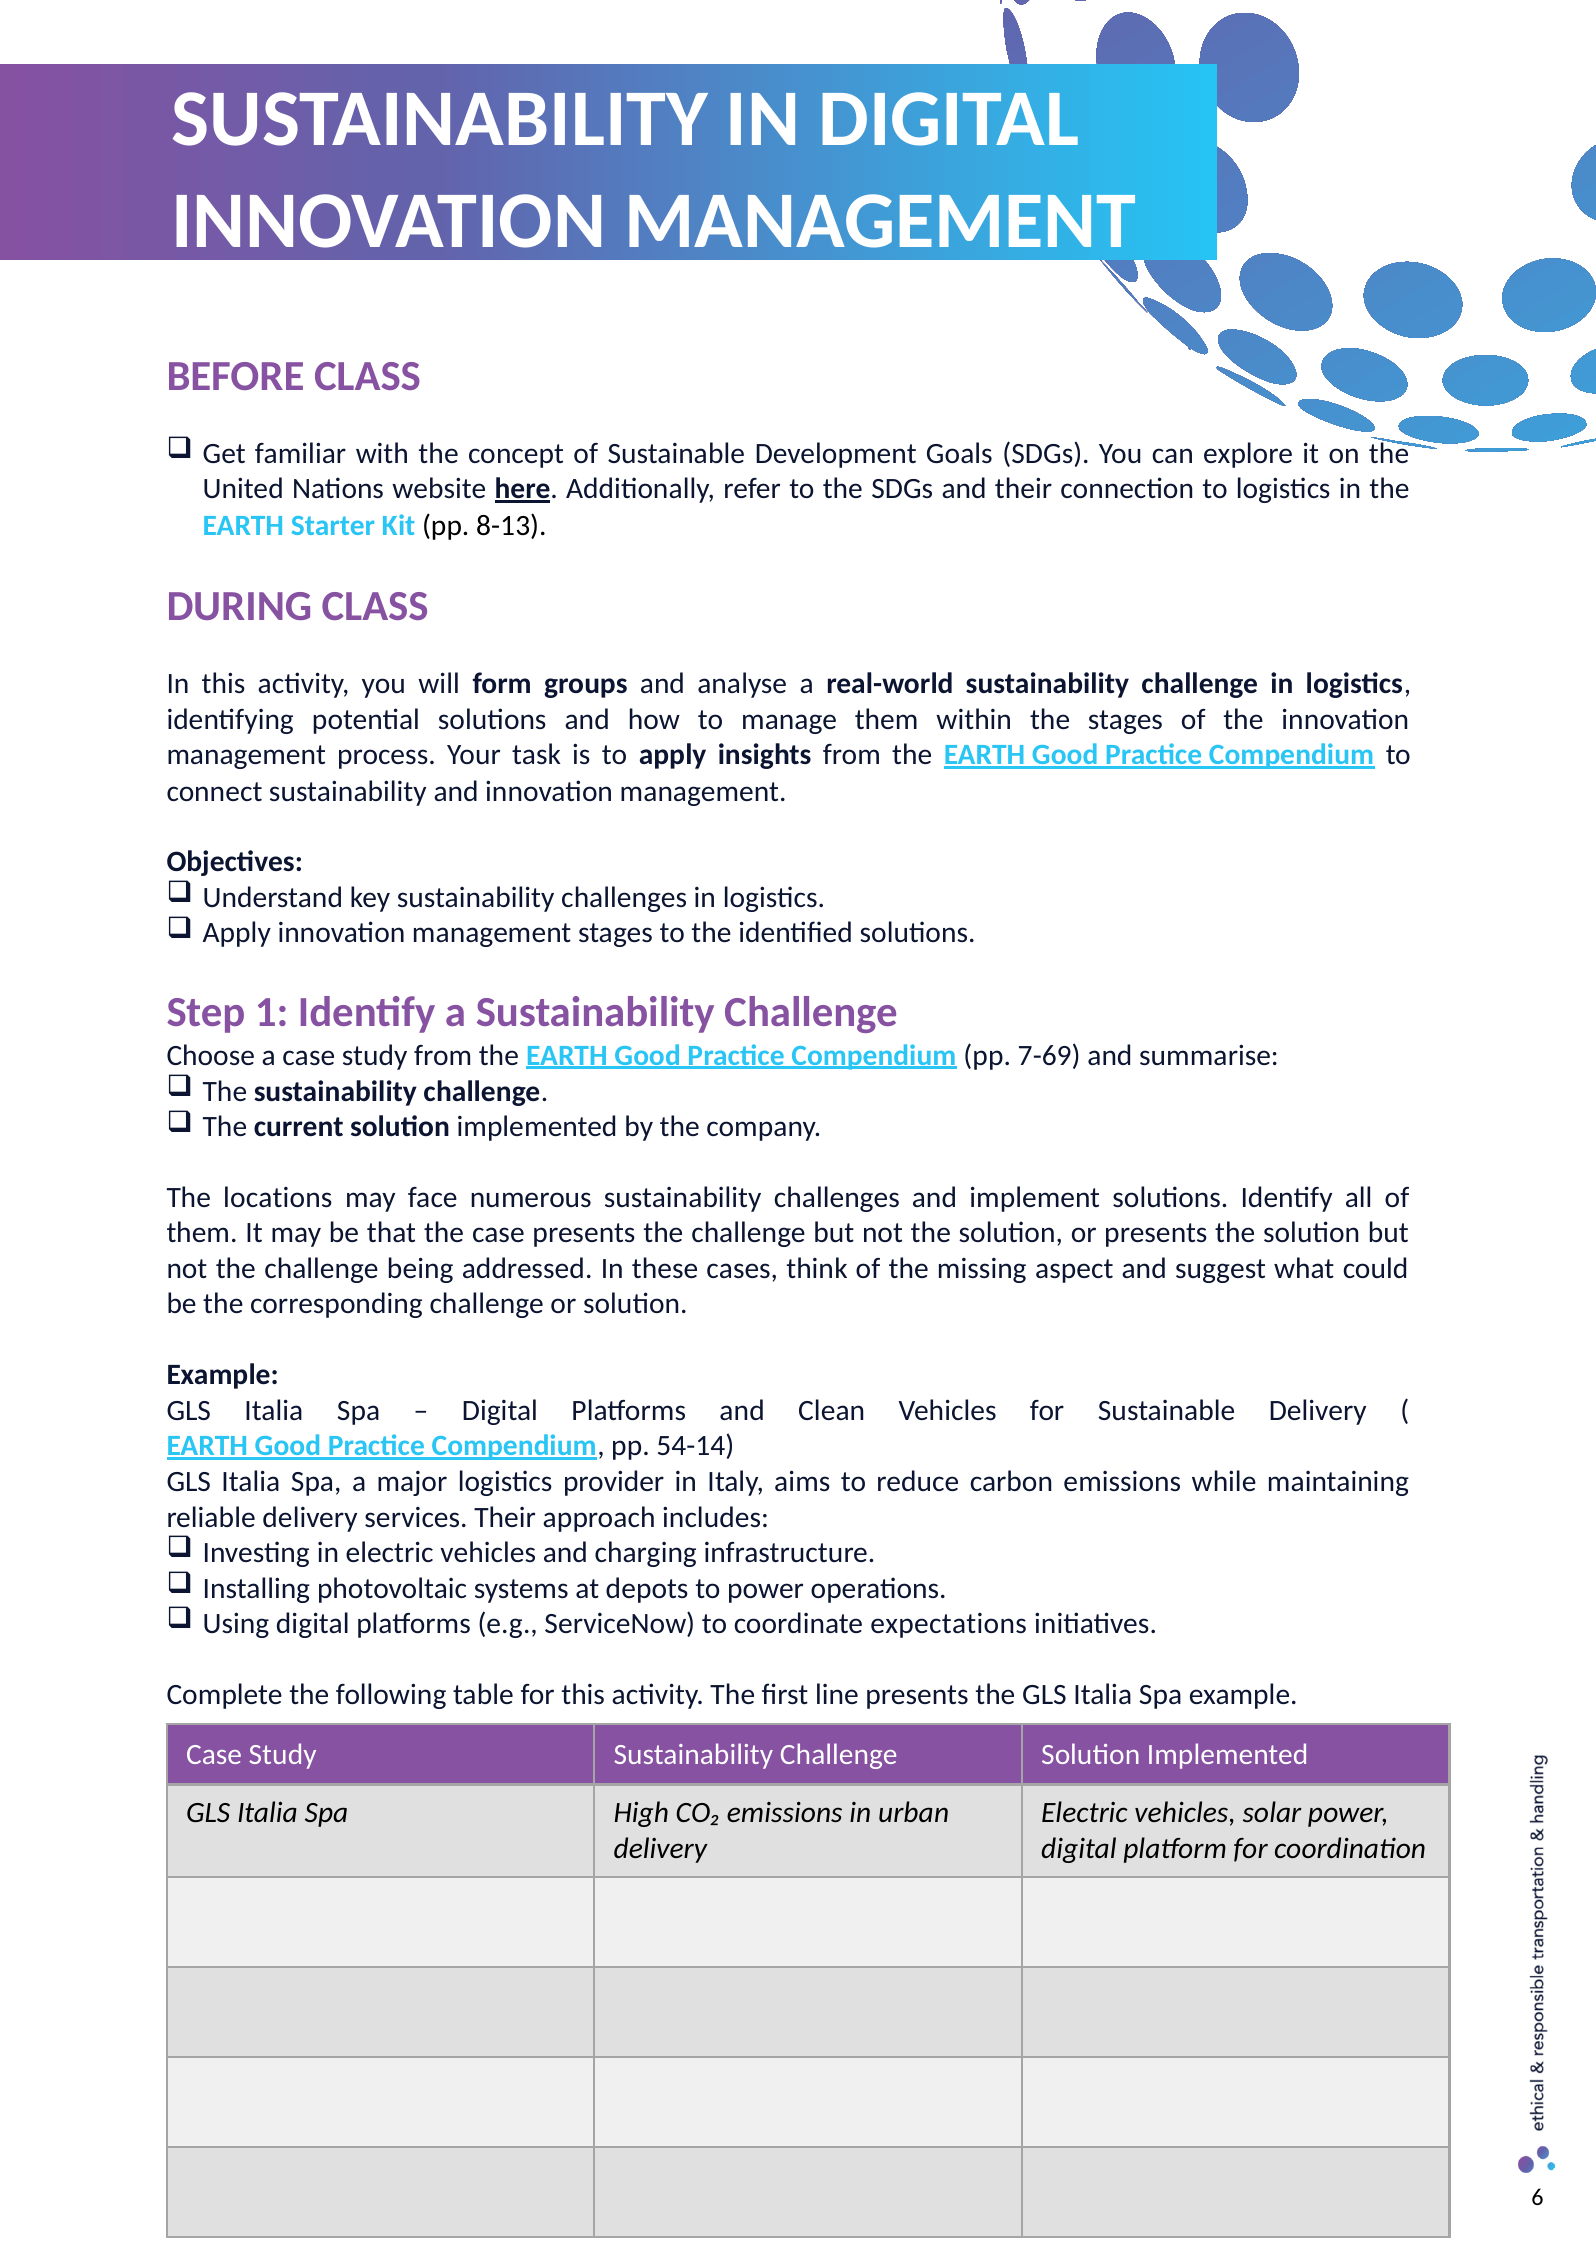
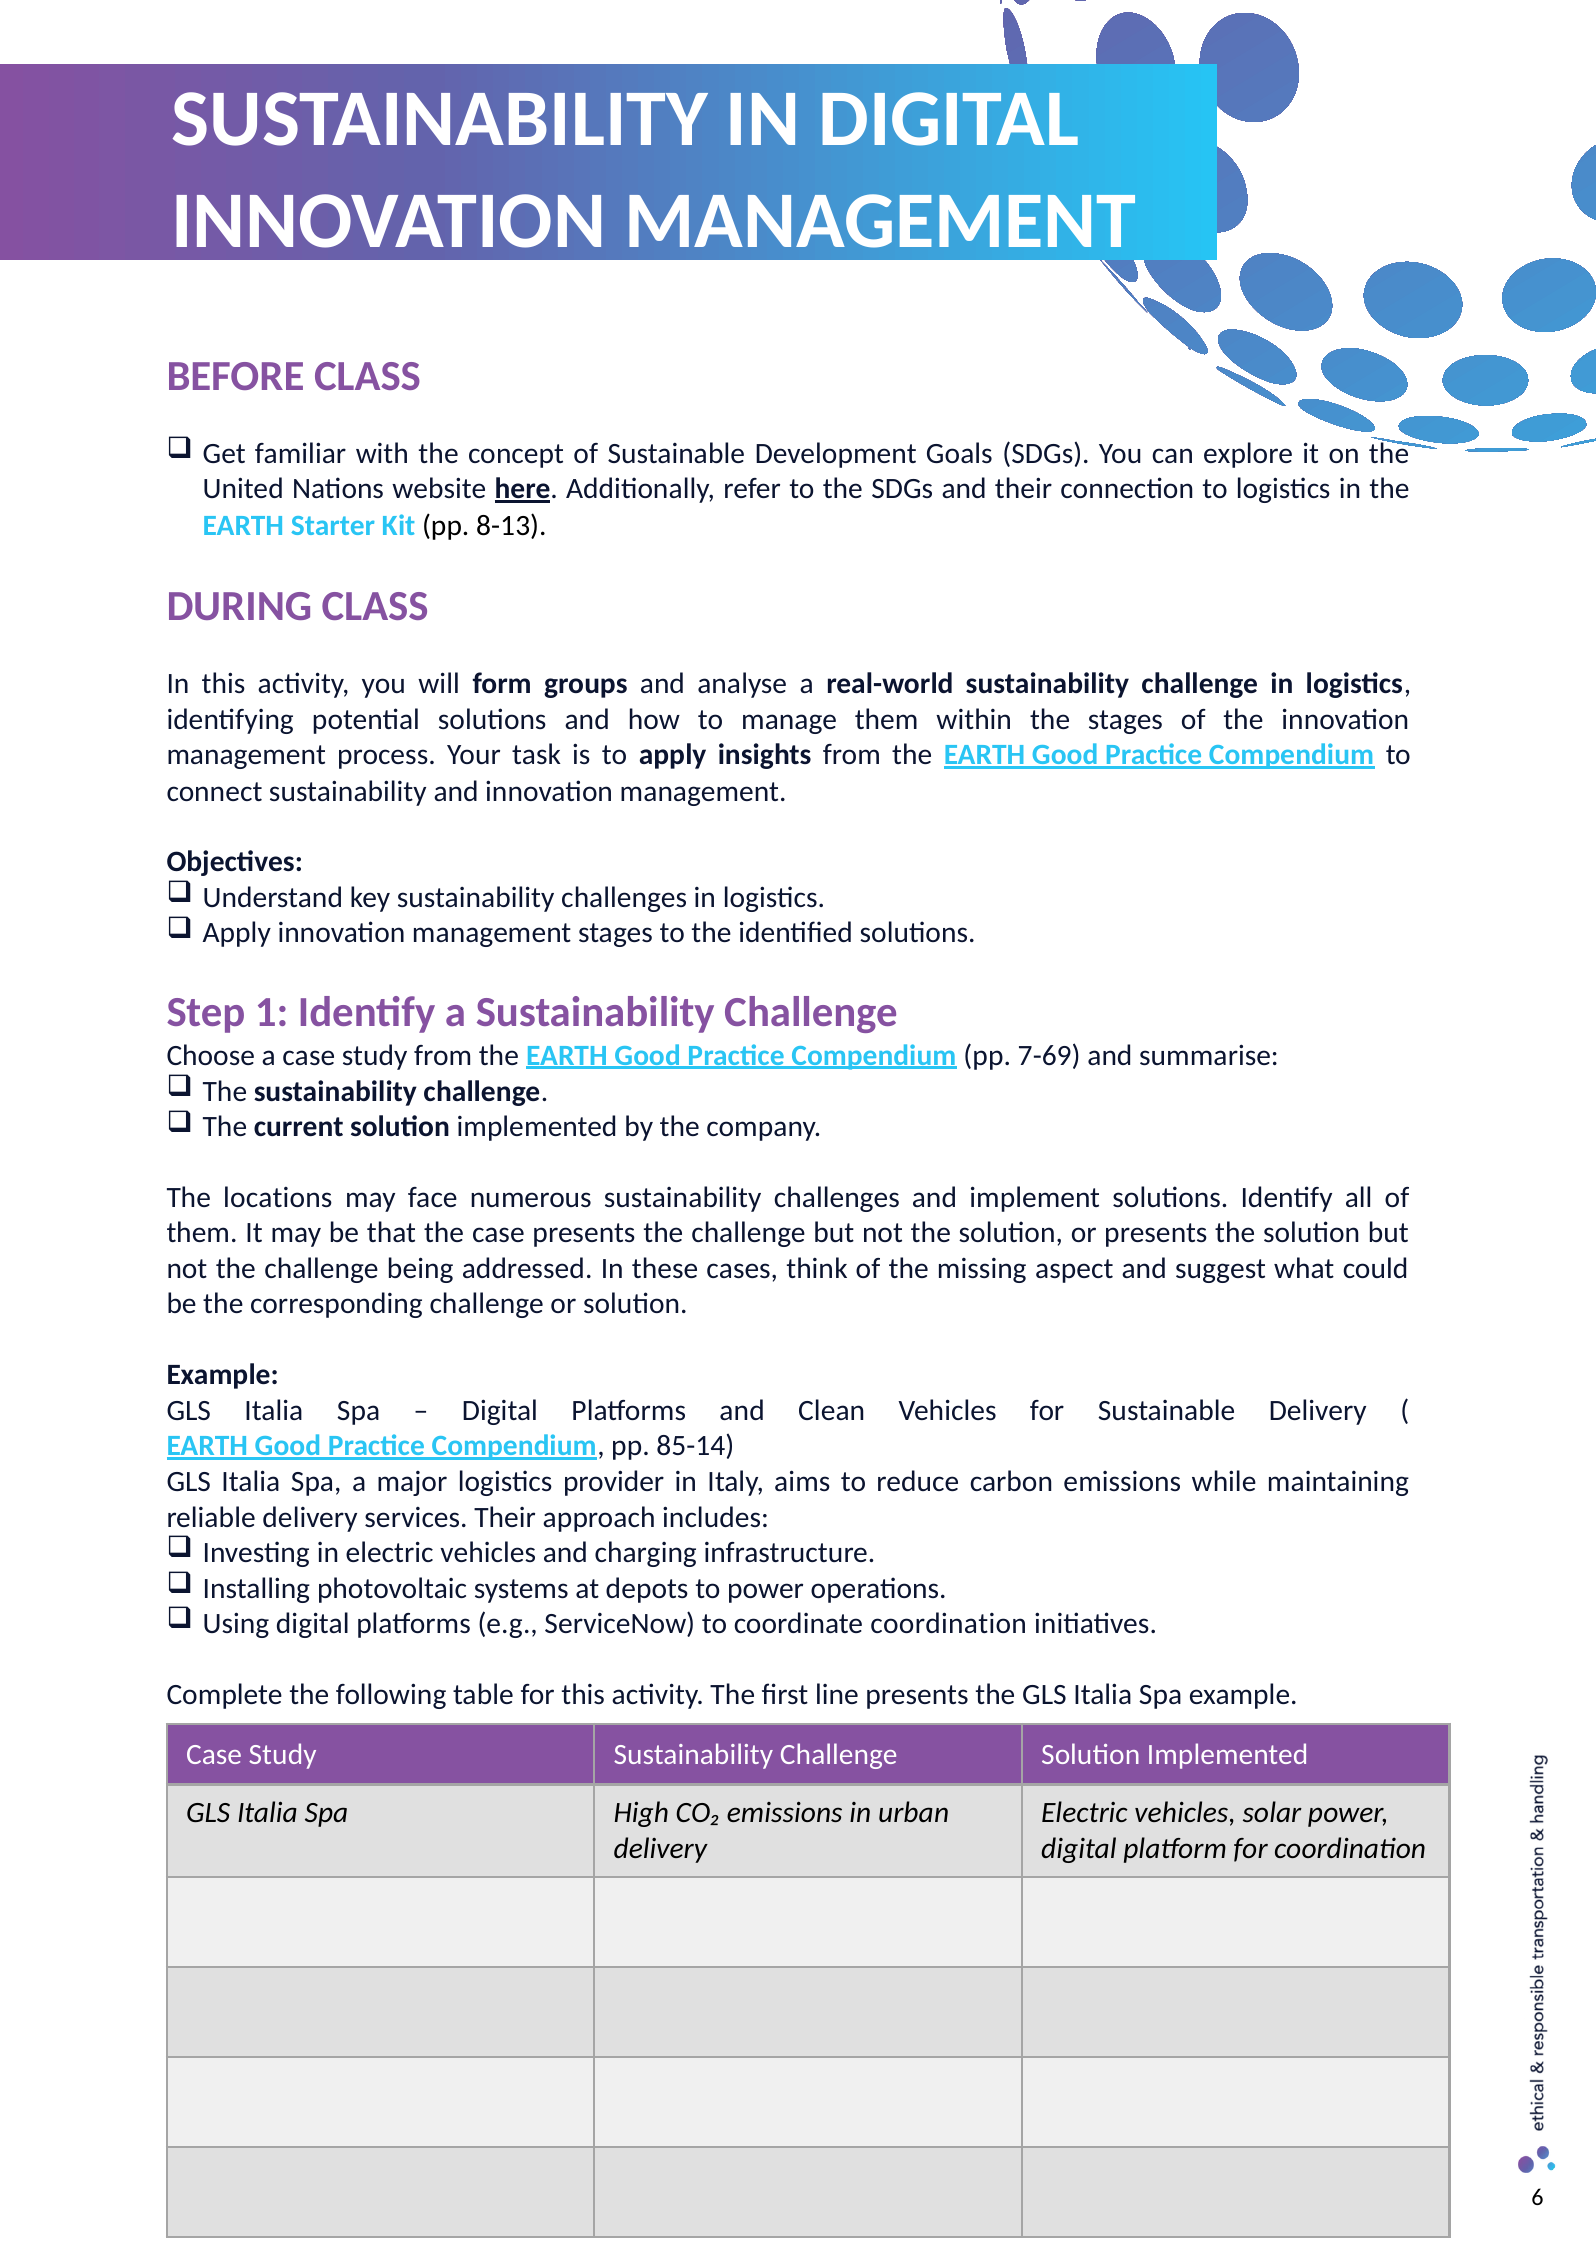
54-14: 54-14 -> 85-14 (695, 1446)
coordinate expectations: expectations -> coordination (949, 1624)
